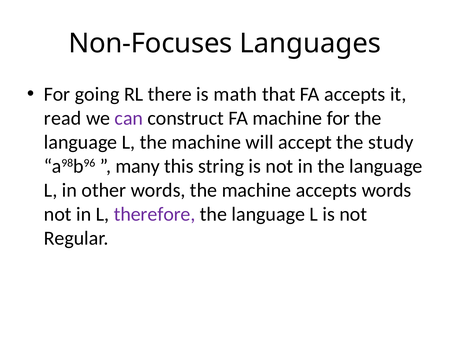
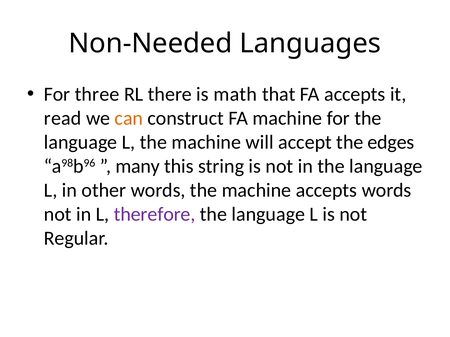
Non-Focuses: Non-Focuses -> Non-Needed (150, 44)
going: going -> three (97, 94)
can colour: purple -> orange (129, 118)
study: study -> edges (391, 142)
